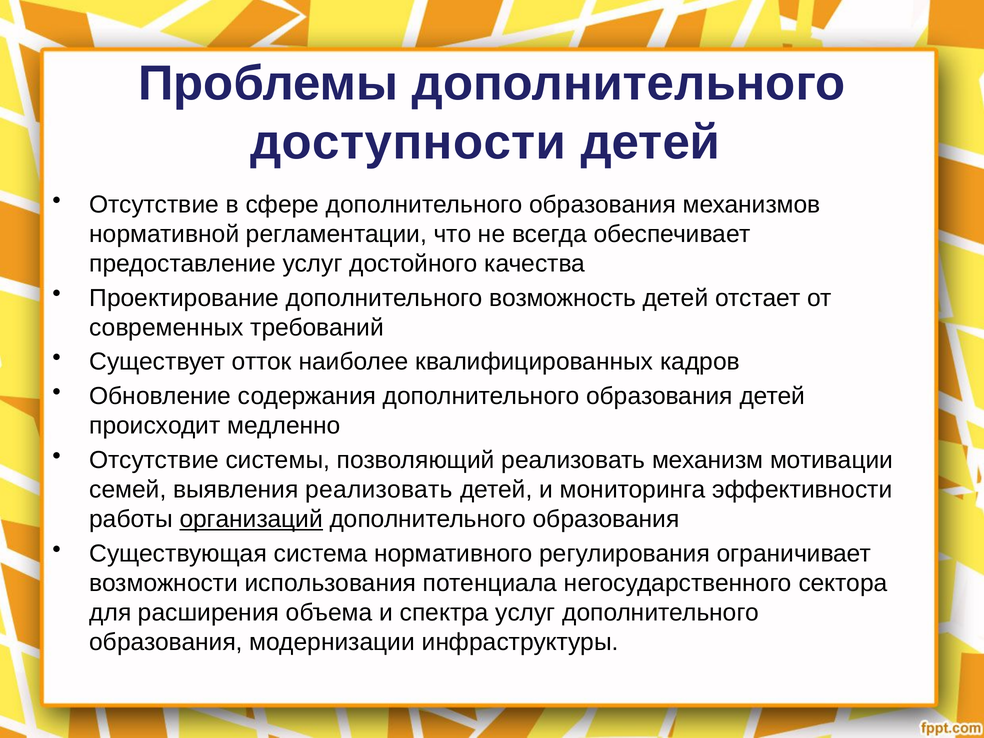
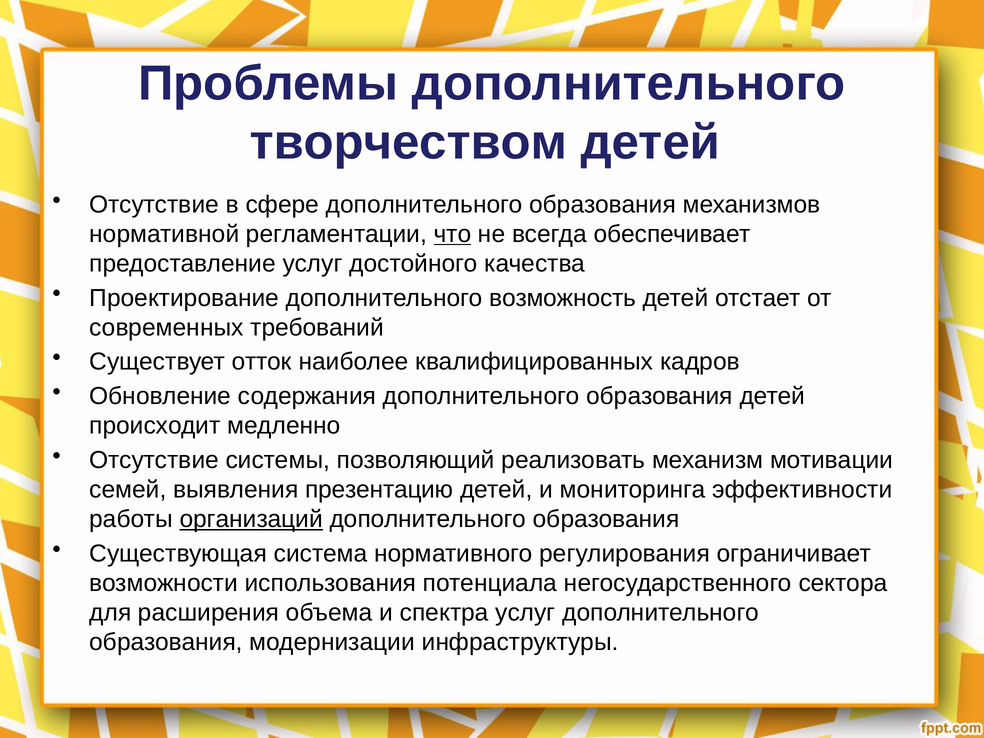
доступности: доступности -> творчеством (408, 143)
что underline: none -> present (453, 234)
выявления реализовать: реализовать -> презентацию (379, 490)
